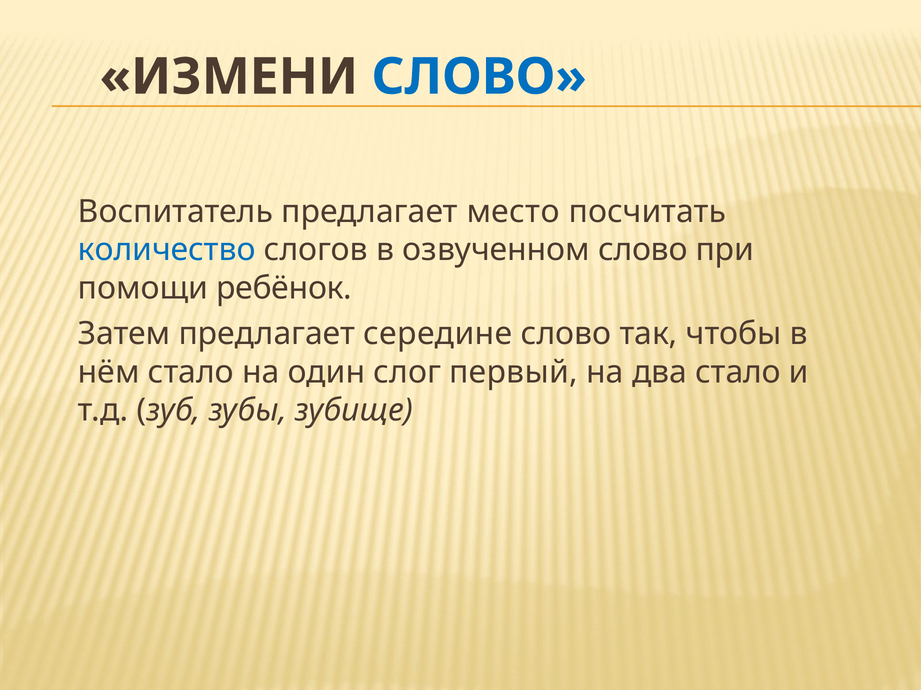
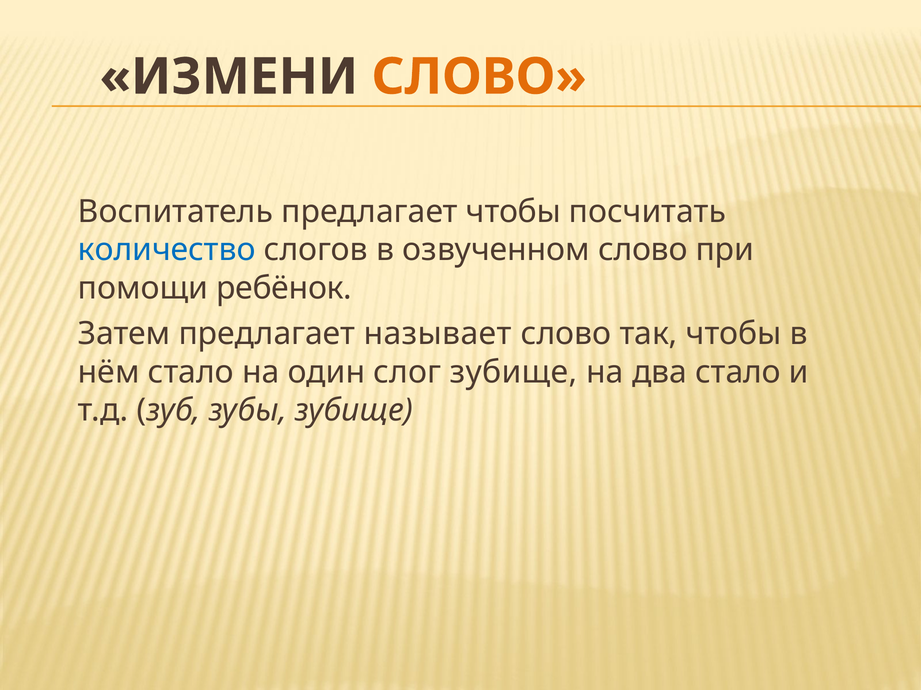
СЛОВО colour: blue -> orange (479, 77)
предлагает место: место -> чтобы (513, 212)
середине: середине -> называет (438, 334)
слог первый: первый -> зубище (514, 372)
